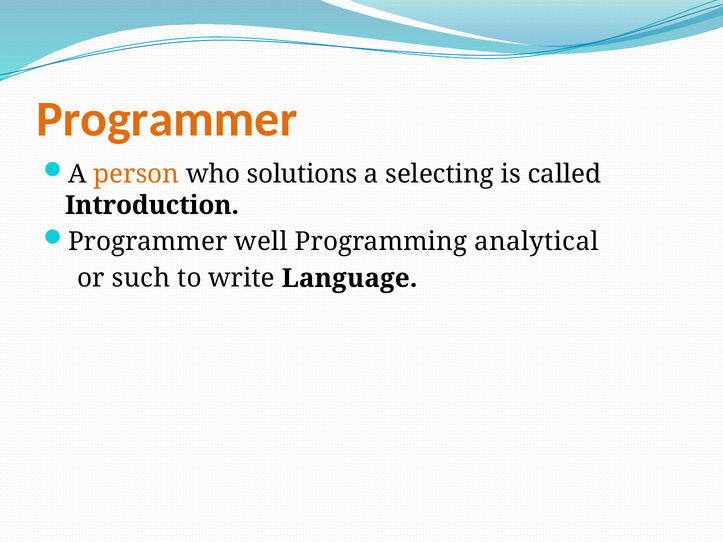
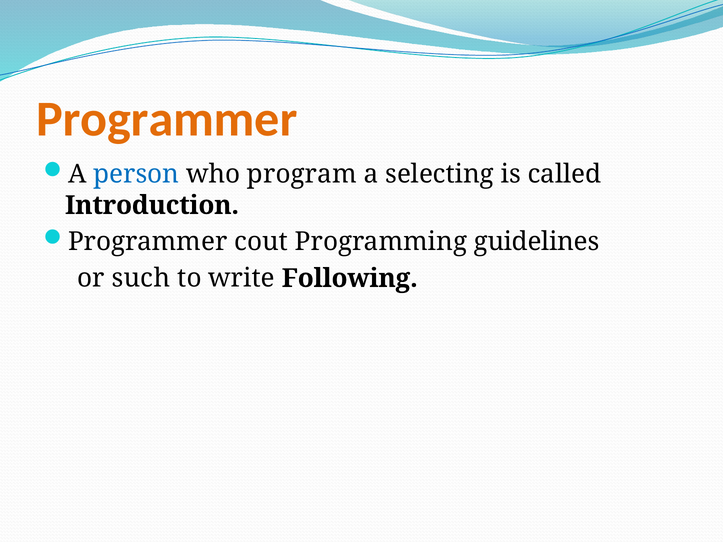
person colour: orange -> blue (136, 174)
solutions: solutions -> program (302, 174)
well: well -> cout (261, 242)
analytical: analytical -> guidelines (537, 242)
Language: Language -> Following (350, 278)
